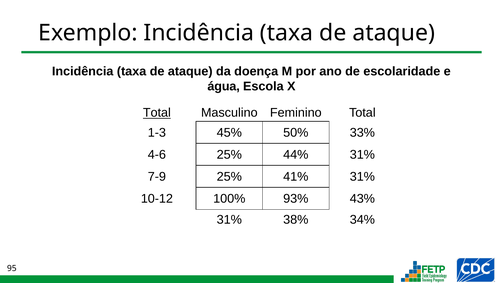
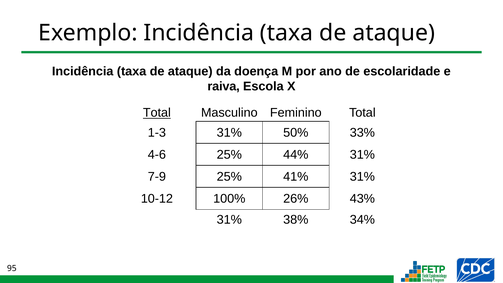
água: água -> raiva (224, 86)
1-3 45%: 45% -> 31% (229, 133)
93%: 93% -> 26% (296, 199)
